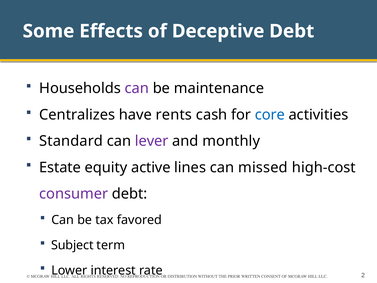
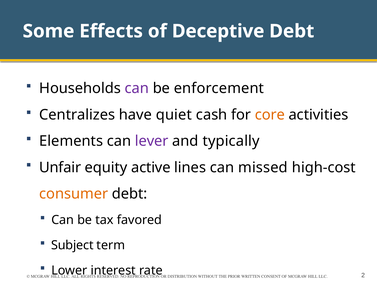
maintenance: maintenance -> enforcement (219, 88)
rents: rents -> quiet (174, 115)
core colour: blue -> orange (270, 115)
Standard: Standard -> Elements (71, 141)
monthly: monthly -> typically (231, 141)
Estate: Estate -> Unfair (60, 167)
consumer colour: purple -> orange (74, 194)
